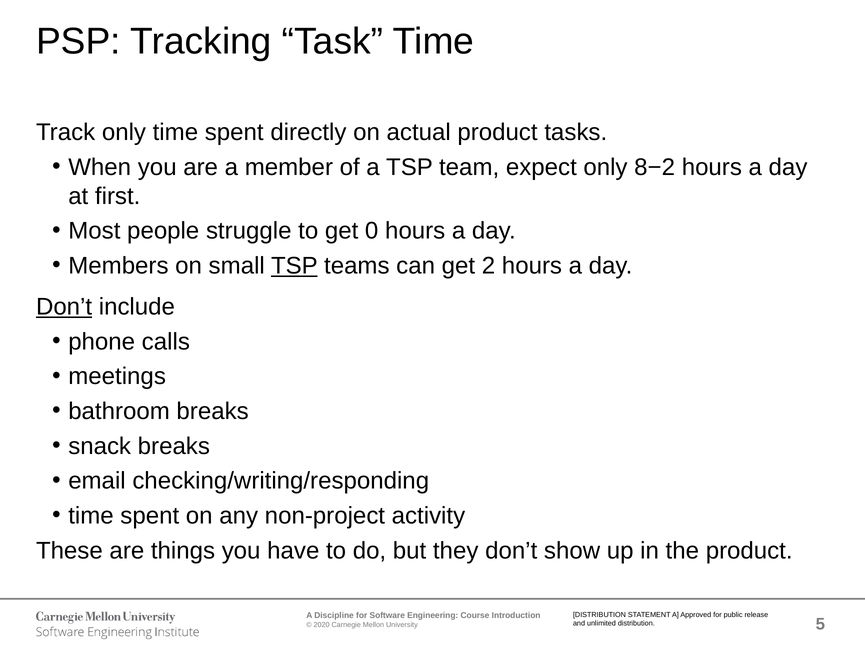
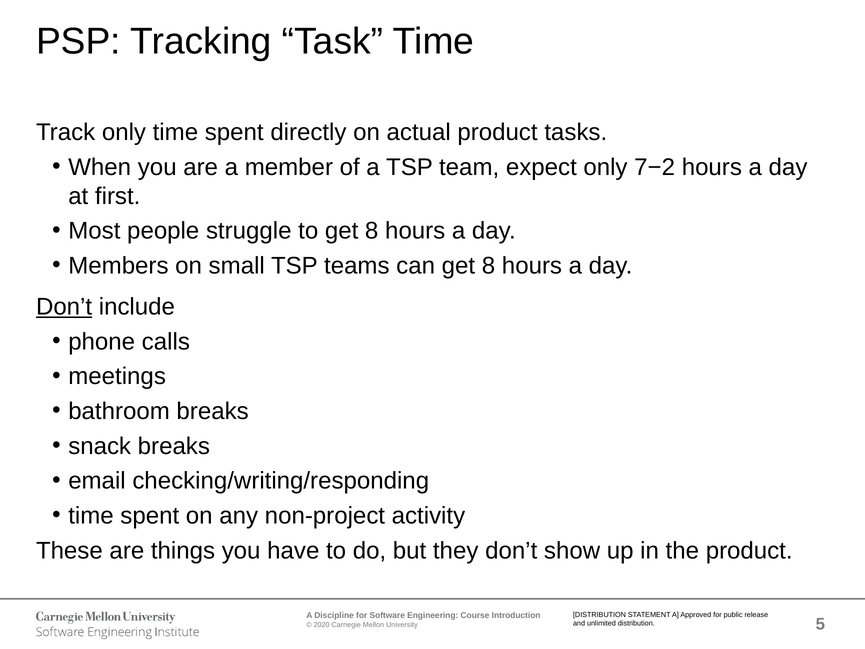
8−2: 8−2 -> 7−2 (655, 167)
to get 0: 0 -> 8 (372, 231)
TSP underline: present -> none (294, 266)
can get 2: 2 -> 8 (489, 266)
